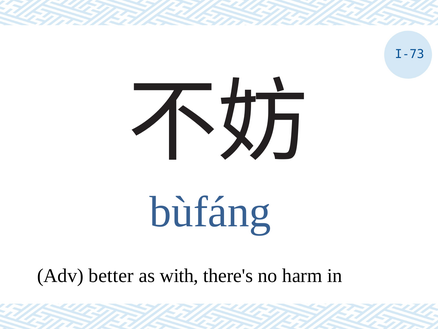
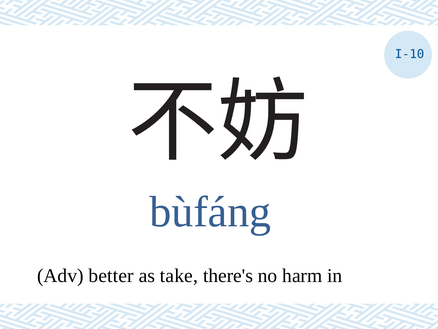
I-73: I-73 -> I-10 (410, 54)
with: with -> take (179, 275)
